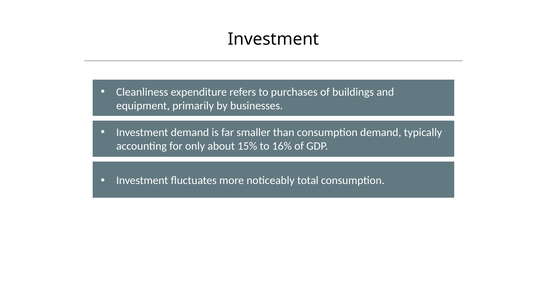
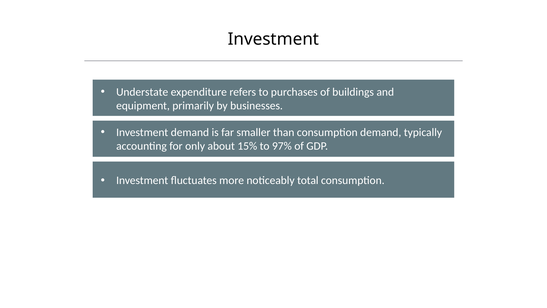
Cleanliness: Cleanliness -> Understate (142, 92)
16%: 16% -> 97% (282, 146)
